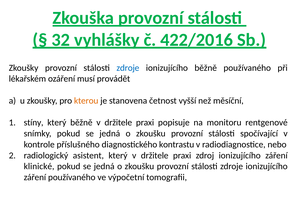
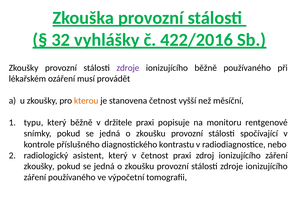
zdroje colour: blue -> purple (128, 68)
stíny: stíny -> typu (34, 123)
který v držitele: držitele -> četnost (155, 156)
klinické: klinické -> zkoušky (39, 167)
